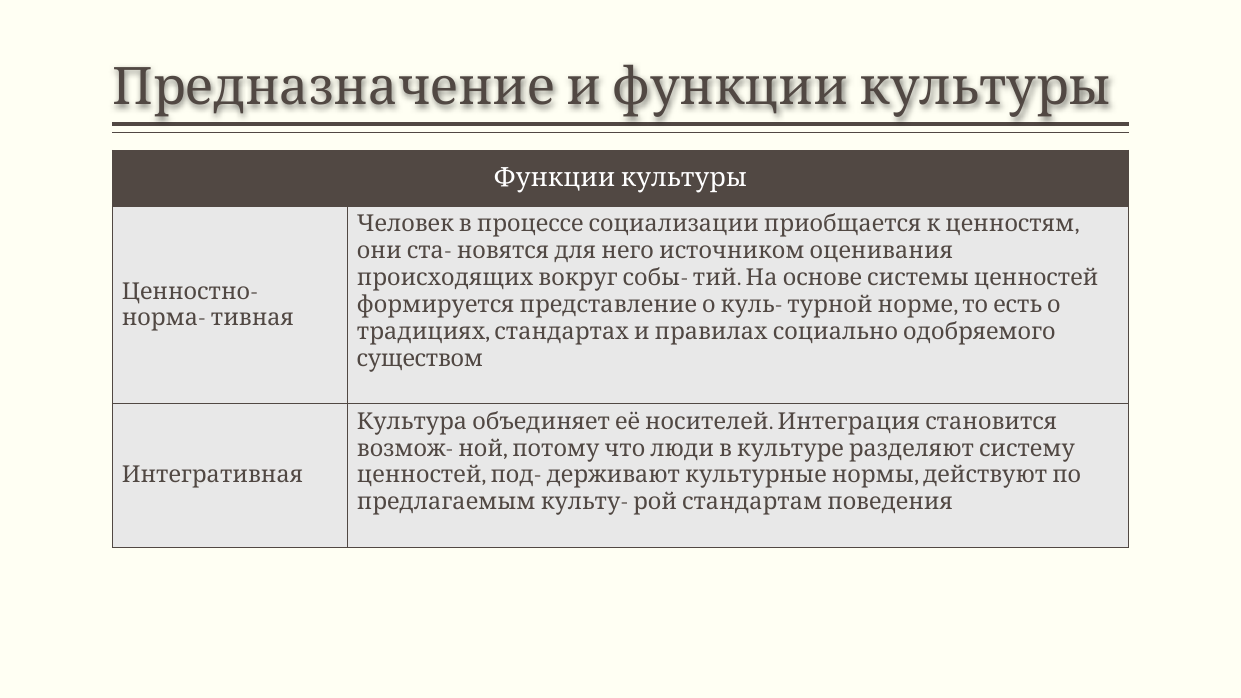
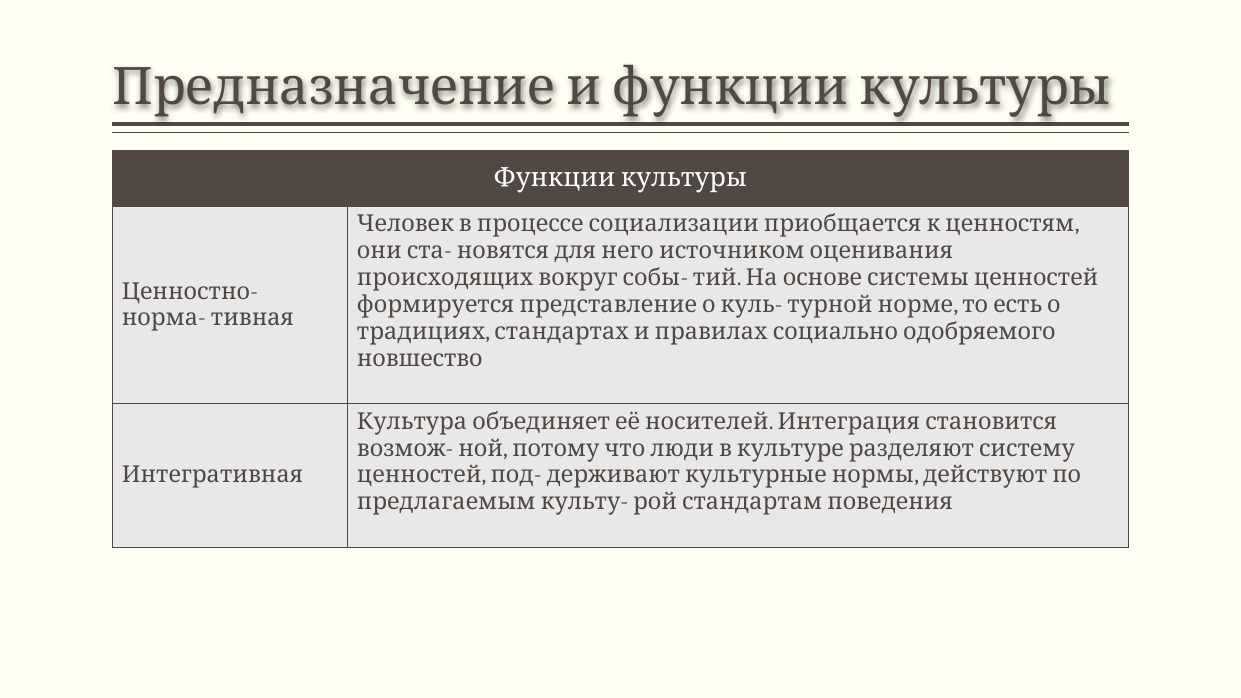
существом: существом -> новшество (420, 359)
